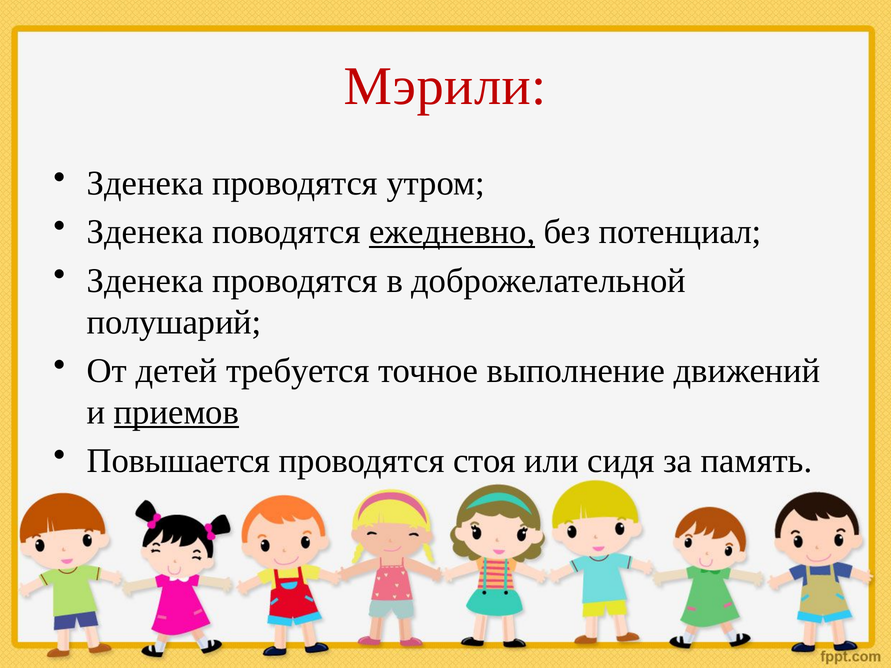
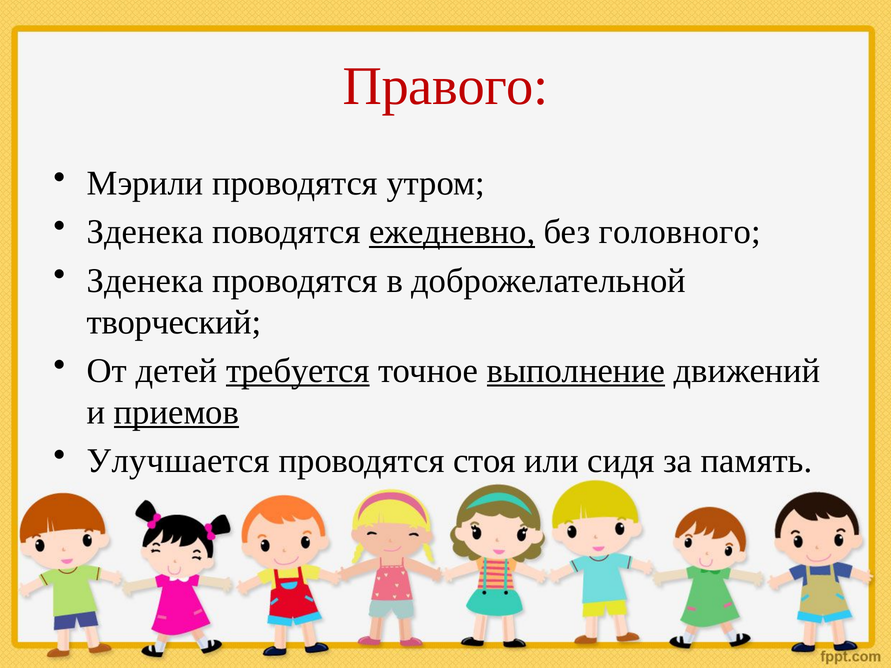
Мэрили: Мэрили -> Правого (446, 86)
Зденека: Зденека -> Мэрили (145, 184)
потенциал: потенциал -> головного (680, 232)
полушарий: полушарий -> творческий (174, 322)
требуется underline: none -> present (298, 371)
выполнение underline: none -> present (576, 371)
Повышается: Повышается -> Улучшается (178, 461)
